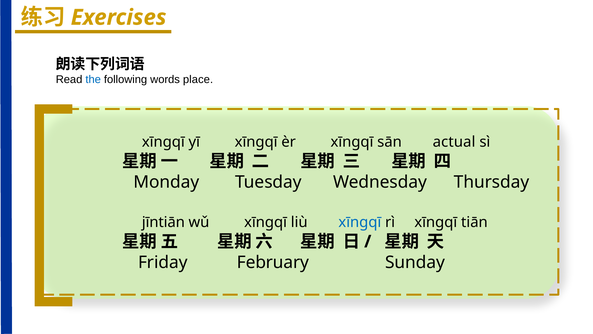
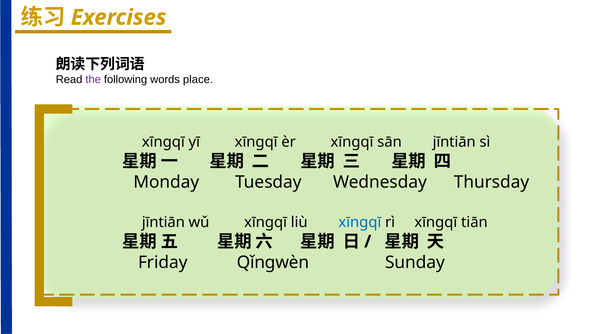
the colour: blue -> purple (93, 80)
sān actual: actual -> jīntiān (454, 142)
February: February -> Qǐngwèn (273, 262)
